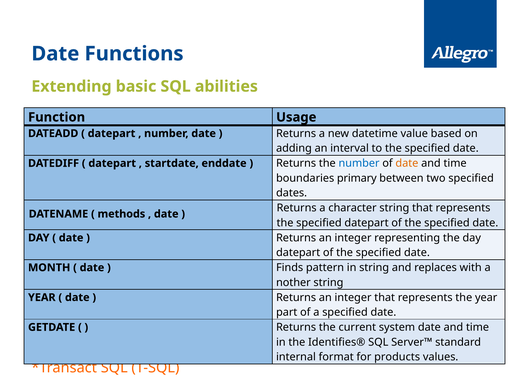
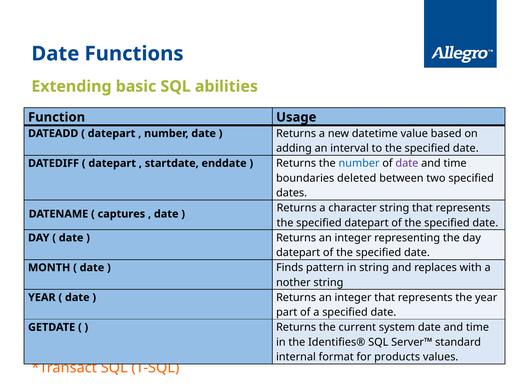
date colour: orange -> purple (407, 163)
primary: primary -> deleted (357, 178)
methods: methods -> captures (121, 214)
